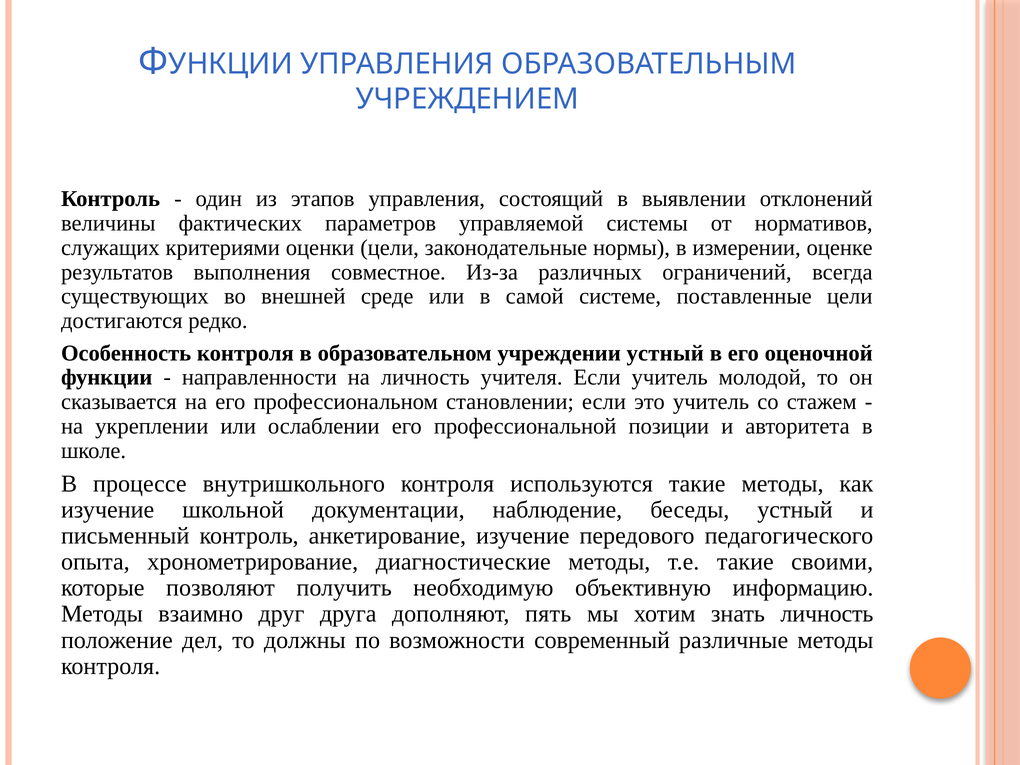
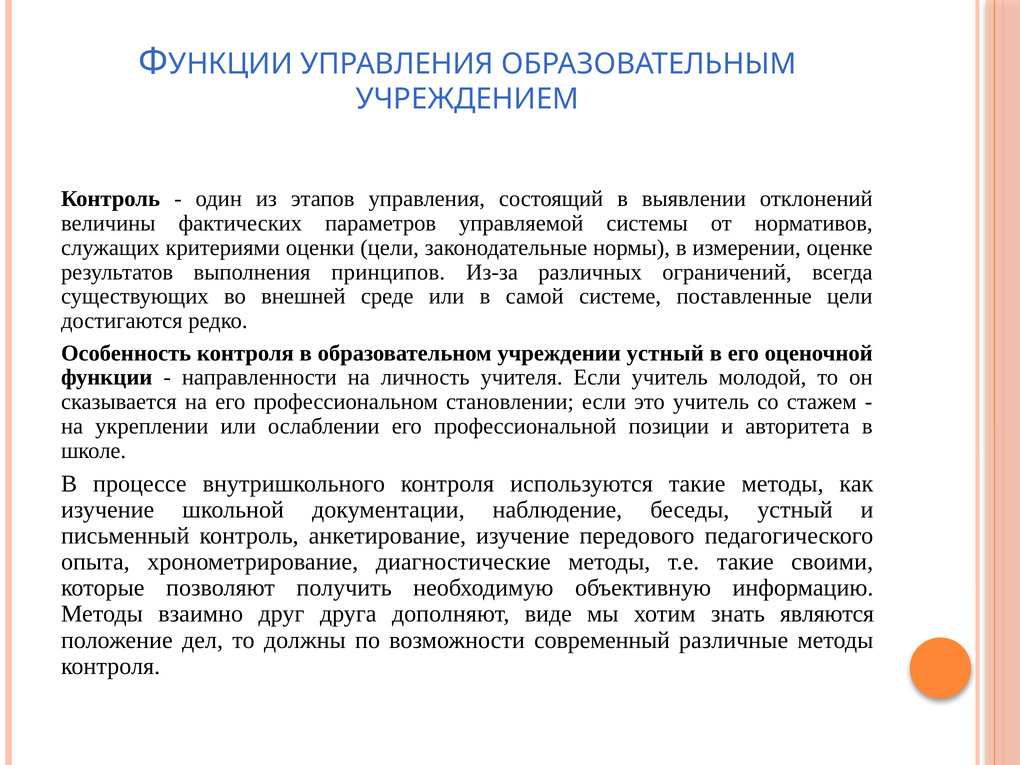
совместное: совместное -> принципов (388, 272)
пять: пять -> виде (548, 614)
знать личность: личность -> являются (827, 614)
